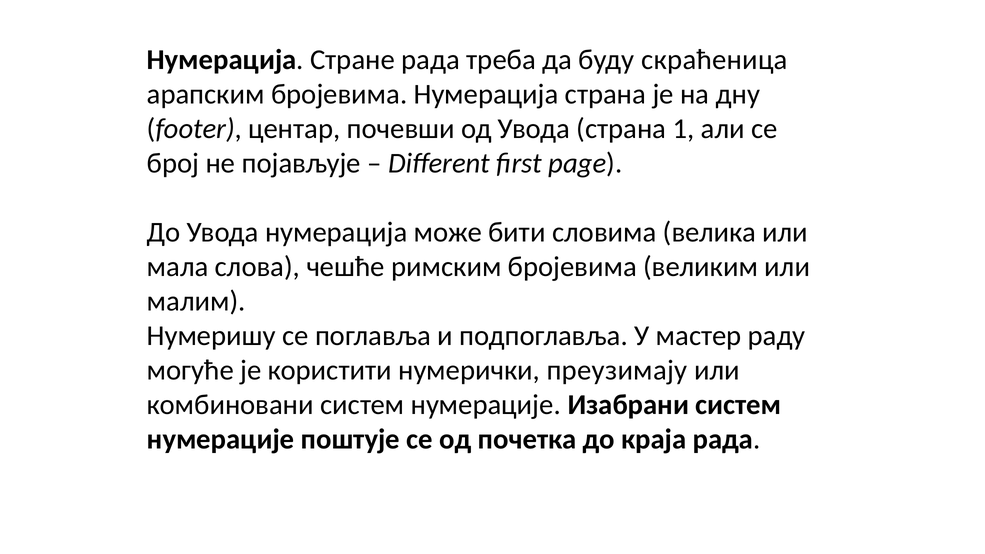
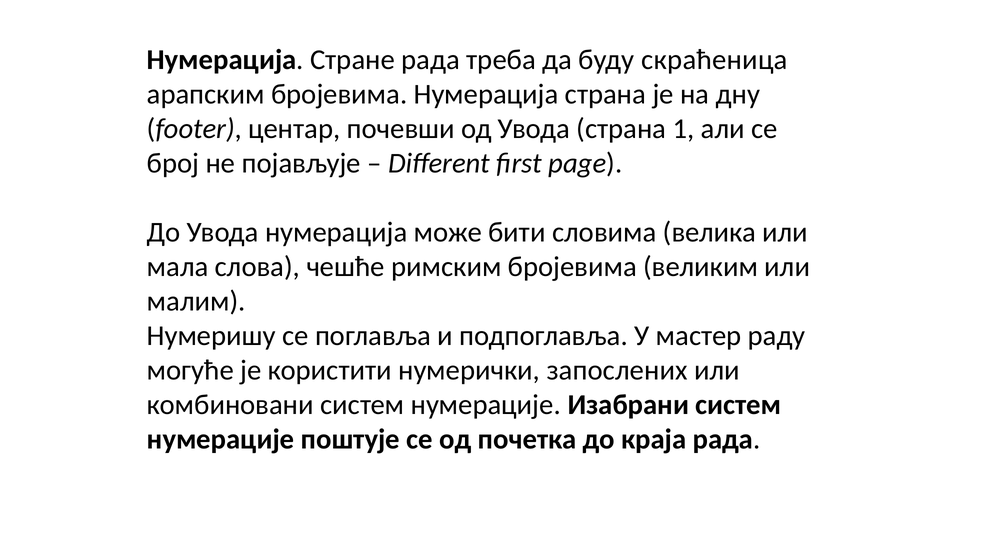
преузимају: преузимају -> запослених (617, 370)
